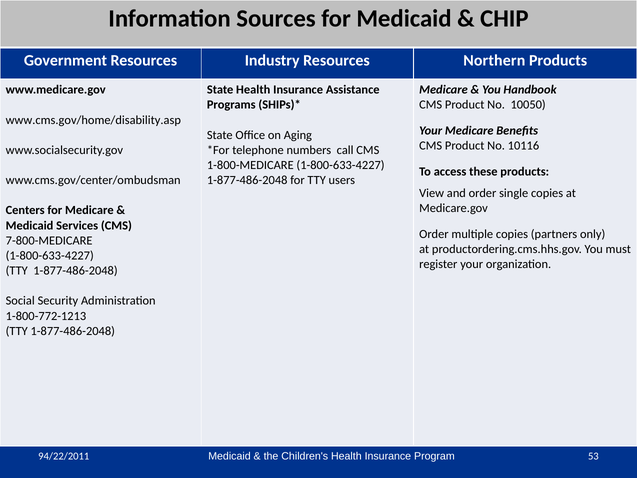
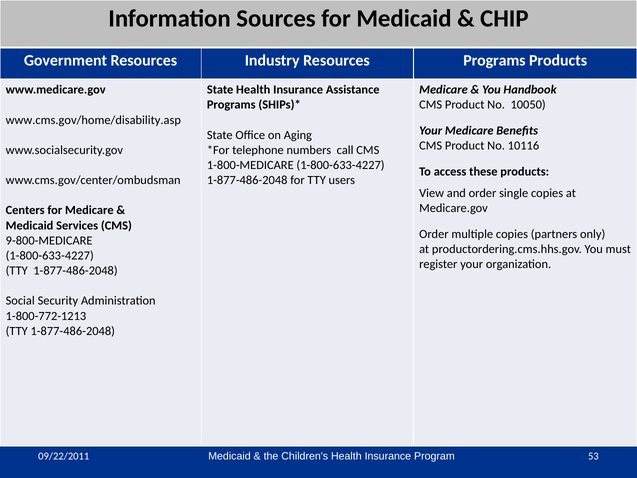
Resources Northern: Northern -> Programs (494, 61)
7-800-MEDICARE: 7-800-MEDICARE -> 9-800-MEDICARE (49, 240)
94/22/2011: 94/22/2011 -> 09/22/2011 (64, 456)
